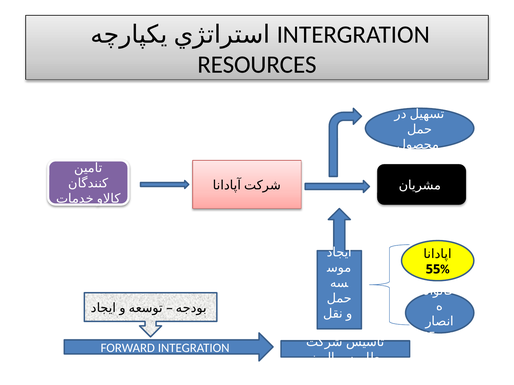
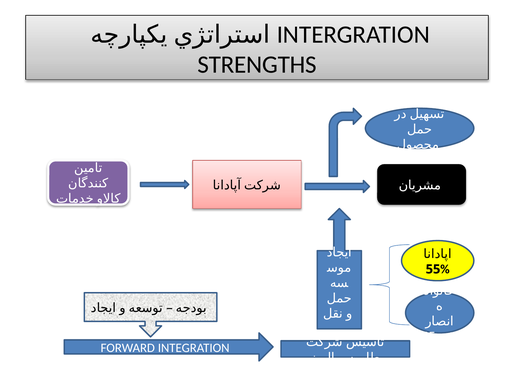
RESOURCES: RESOURCES -> STRENGTHS (257, 65)
